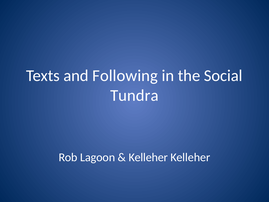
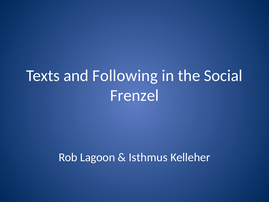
Tundra: Tundra -> Frenzel (134, 95)
Kelleher: Kelleher -> Isthmus (148, 157)
